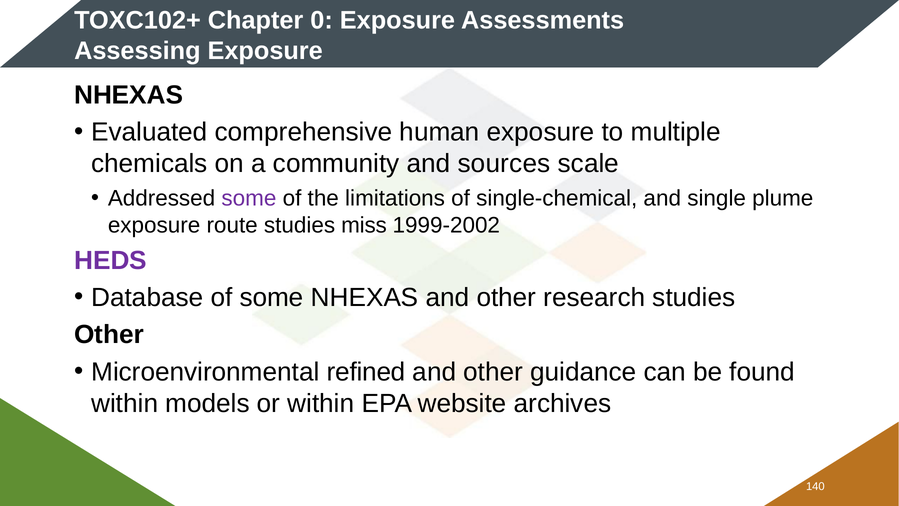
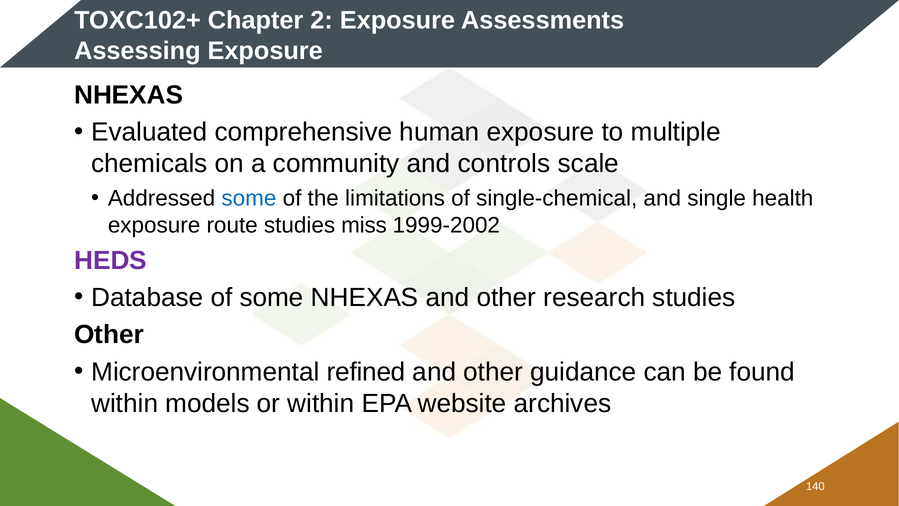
0: 0 -> 2 (322, 20)
sources: sources -> controls (504, 164)
some colour: purple -> blue (249, 198)
plume: plume -> health (783, 198)
